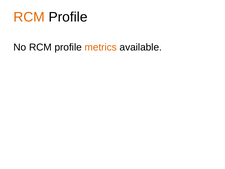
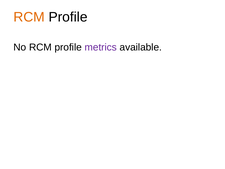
metrics colour: orange -> purple (101, 47)
